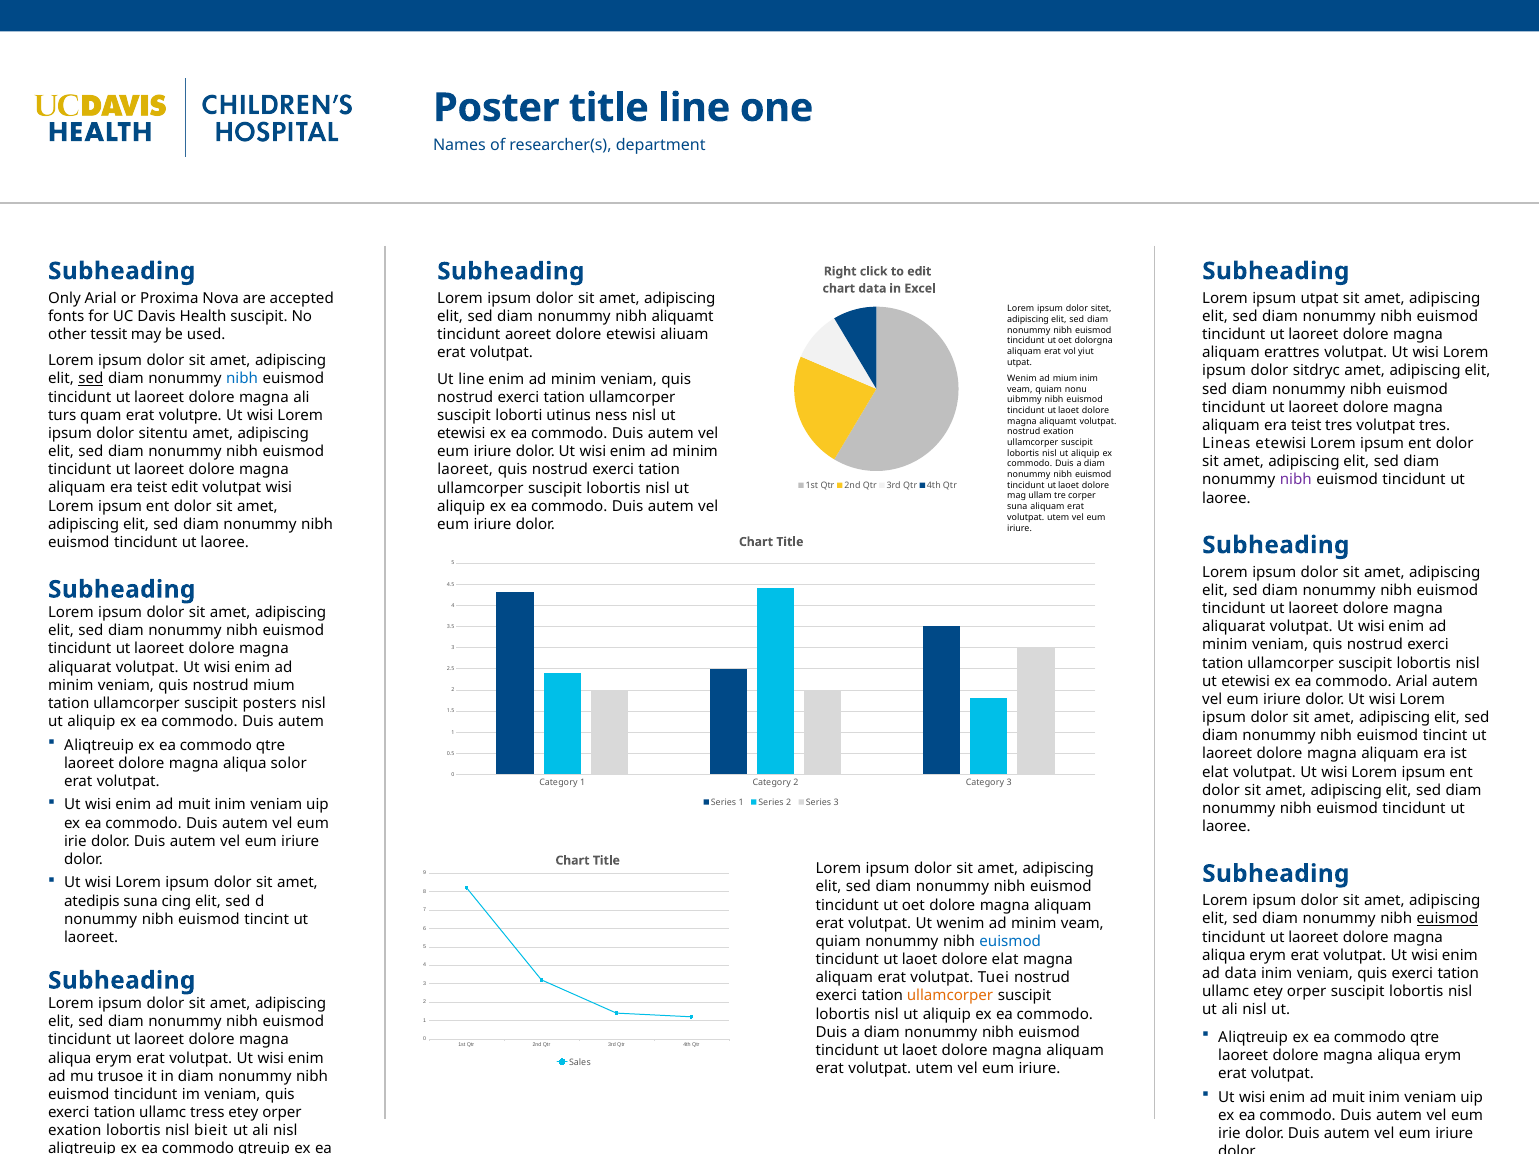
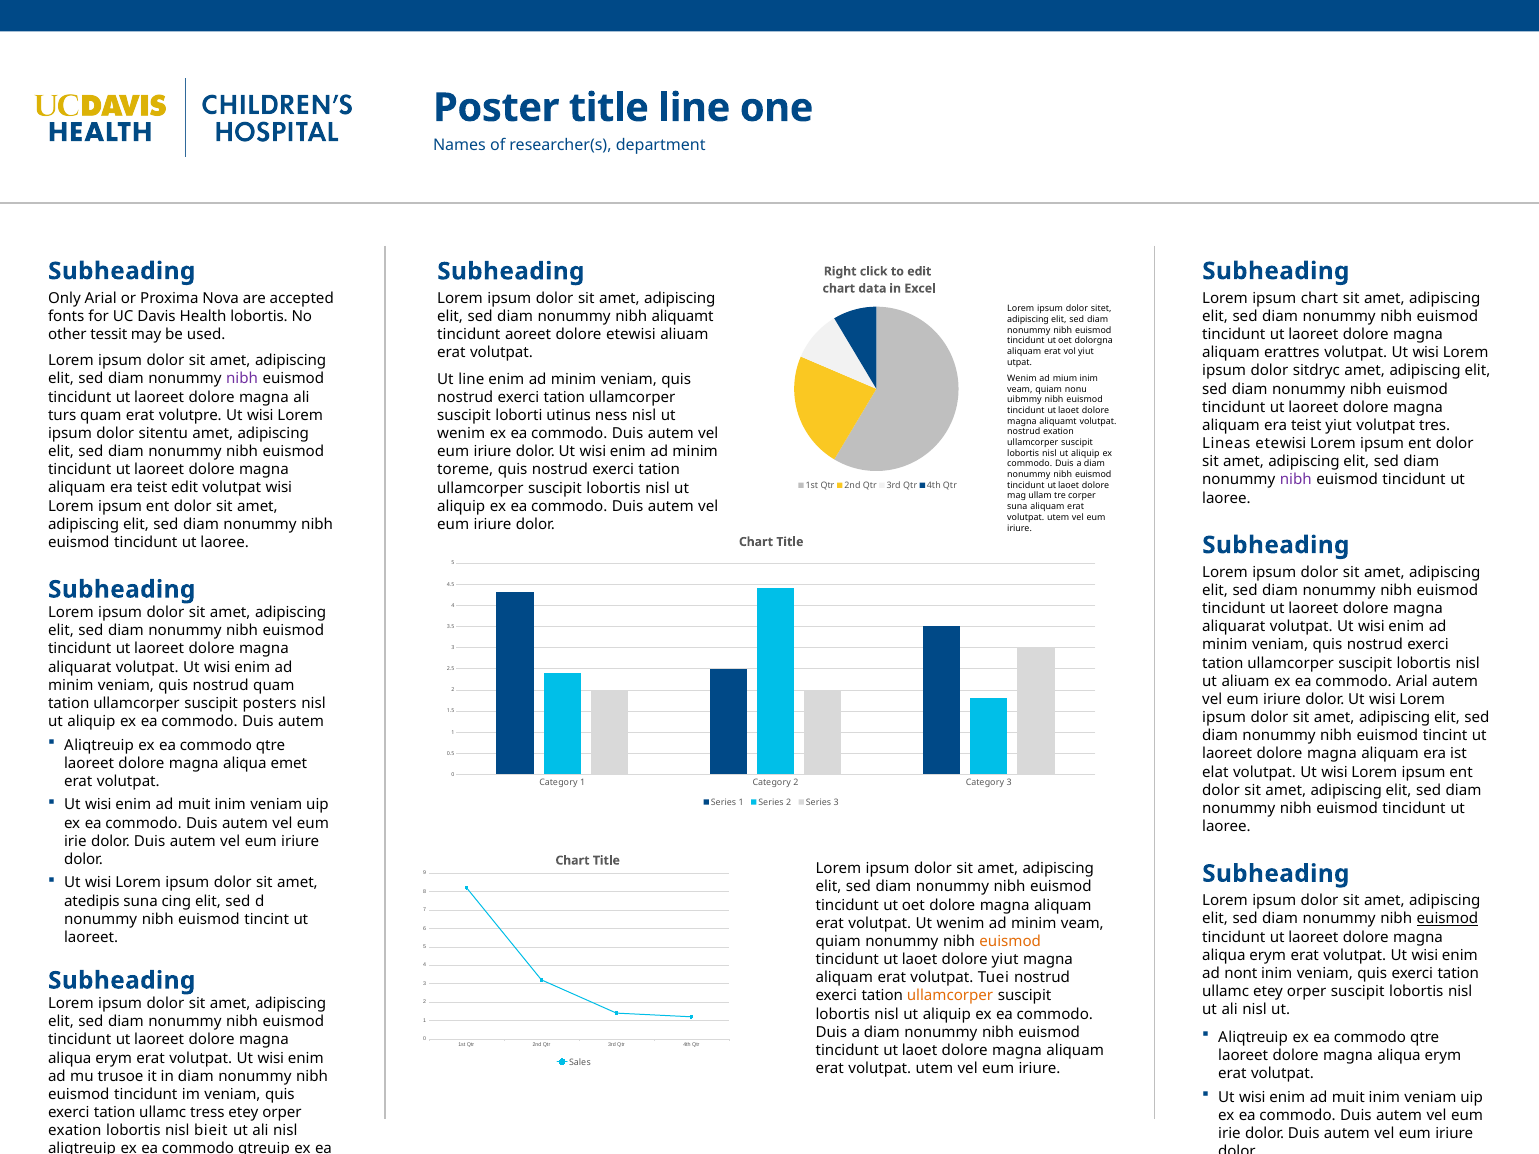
ipsum utpat: utpat -> chart (1319, 298)
Health suscipit: suscipit -> lobortis (259, 316)
sed underline: present -> none (91, 379)
nibh colour: blue -> purple (242, 379)
teist tres: tres -> yiut (1339, 425)
etewisi: etewisi -> wenim (461, 434)
laoreet: laoreet -> toreme (465, 470)
etewisi: etewisi -> aliuam (1246, 681)
nostrud mium: mium -> quam (274, 685)
solor: solor -> emet (289, 763)
euismod colour: blue -> orange (1010, 942)
dolore elat: elat -> yiut (1005, 960)
ad data: data -> nont (1241, 974)
